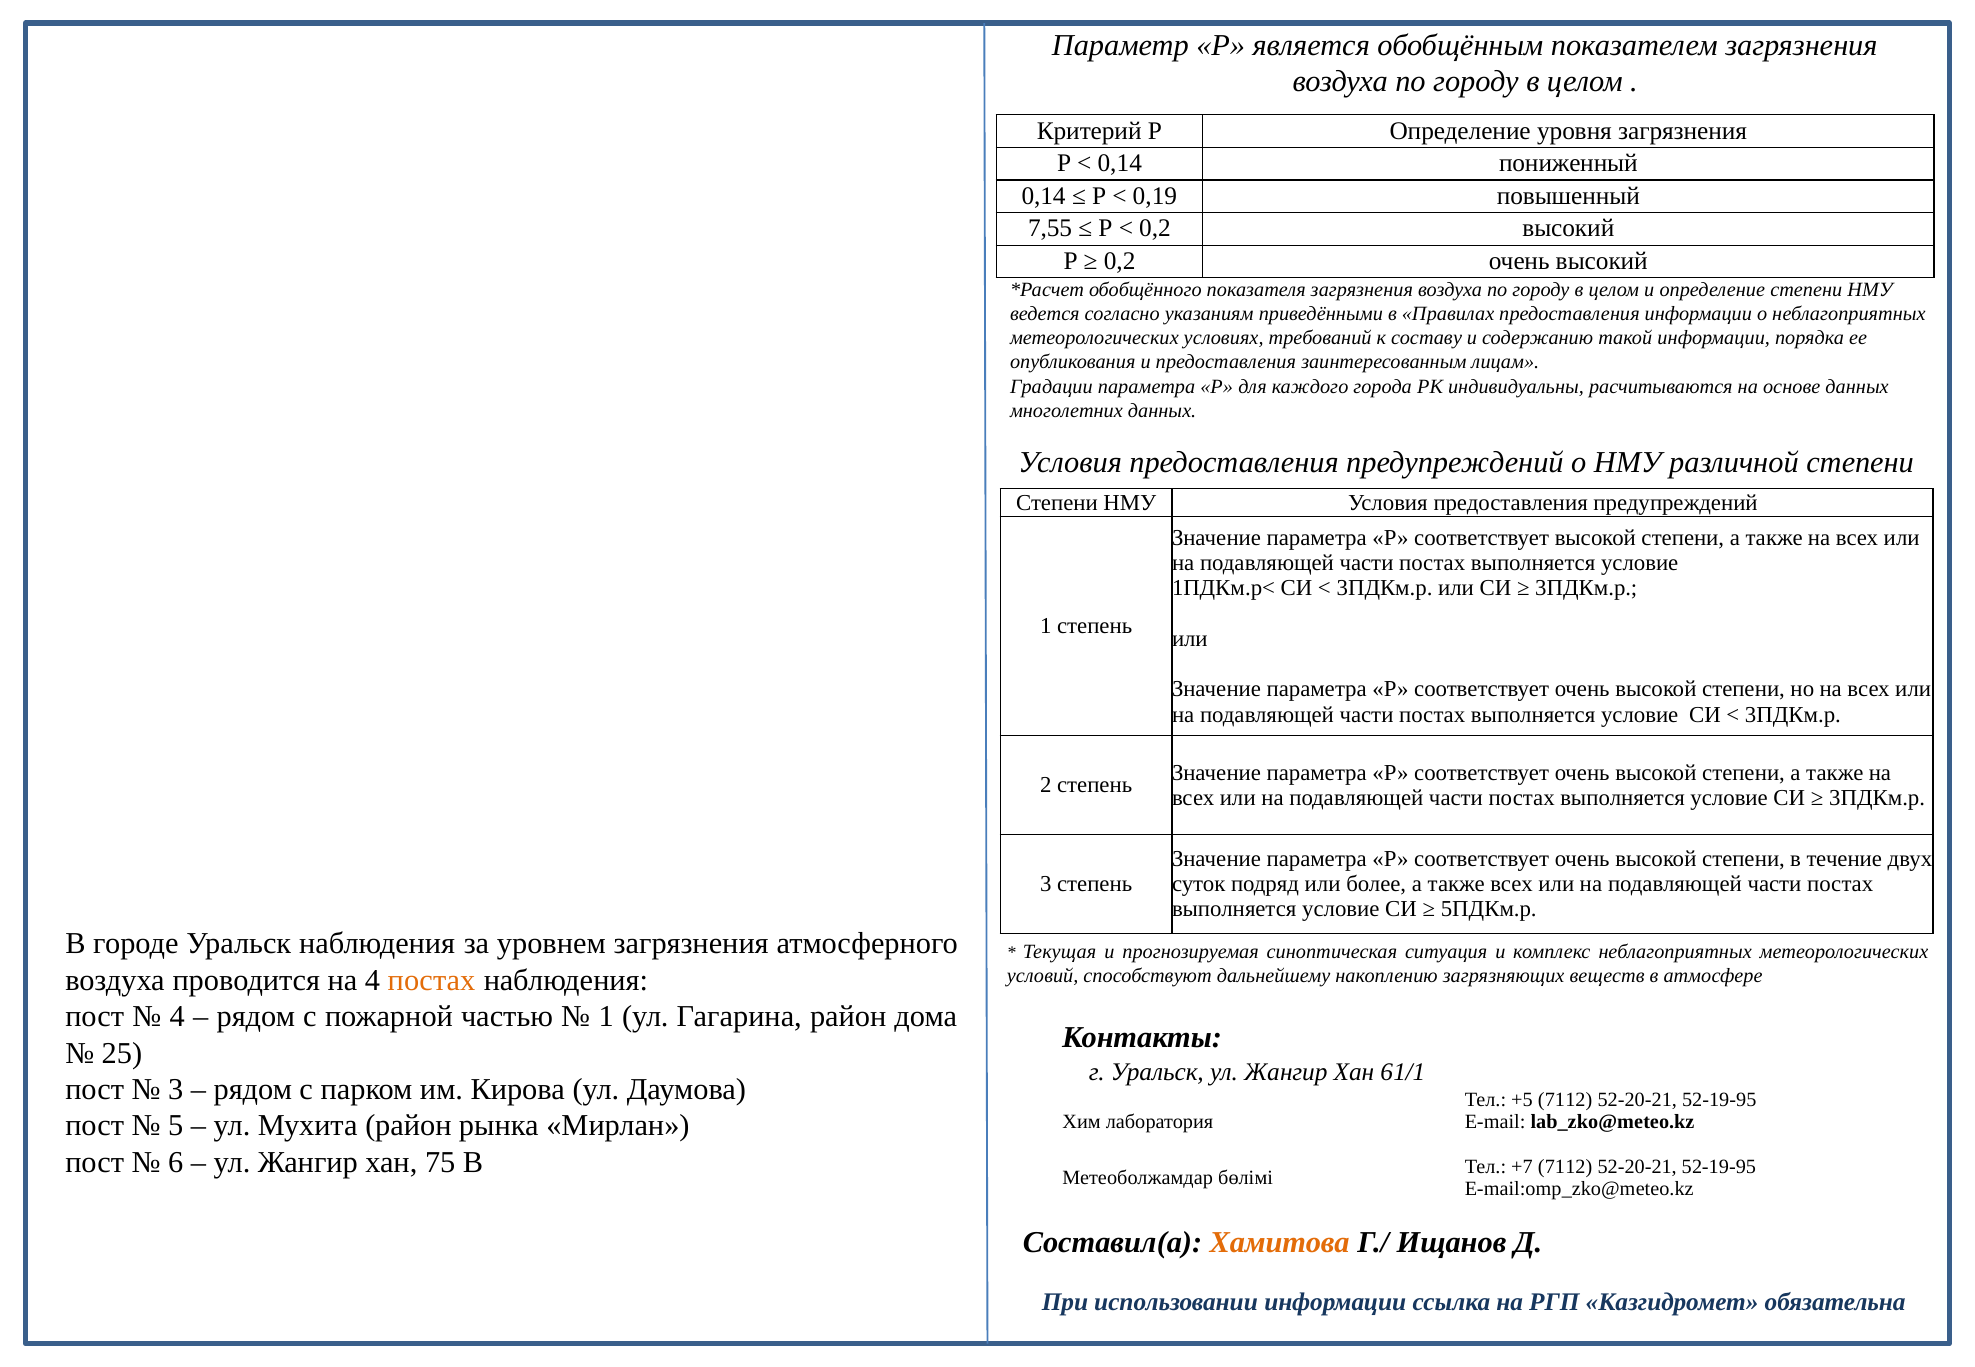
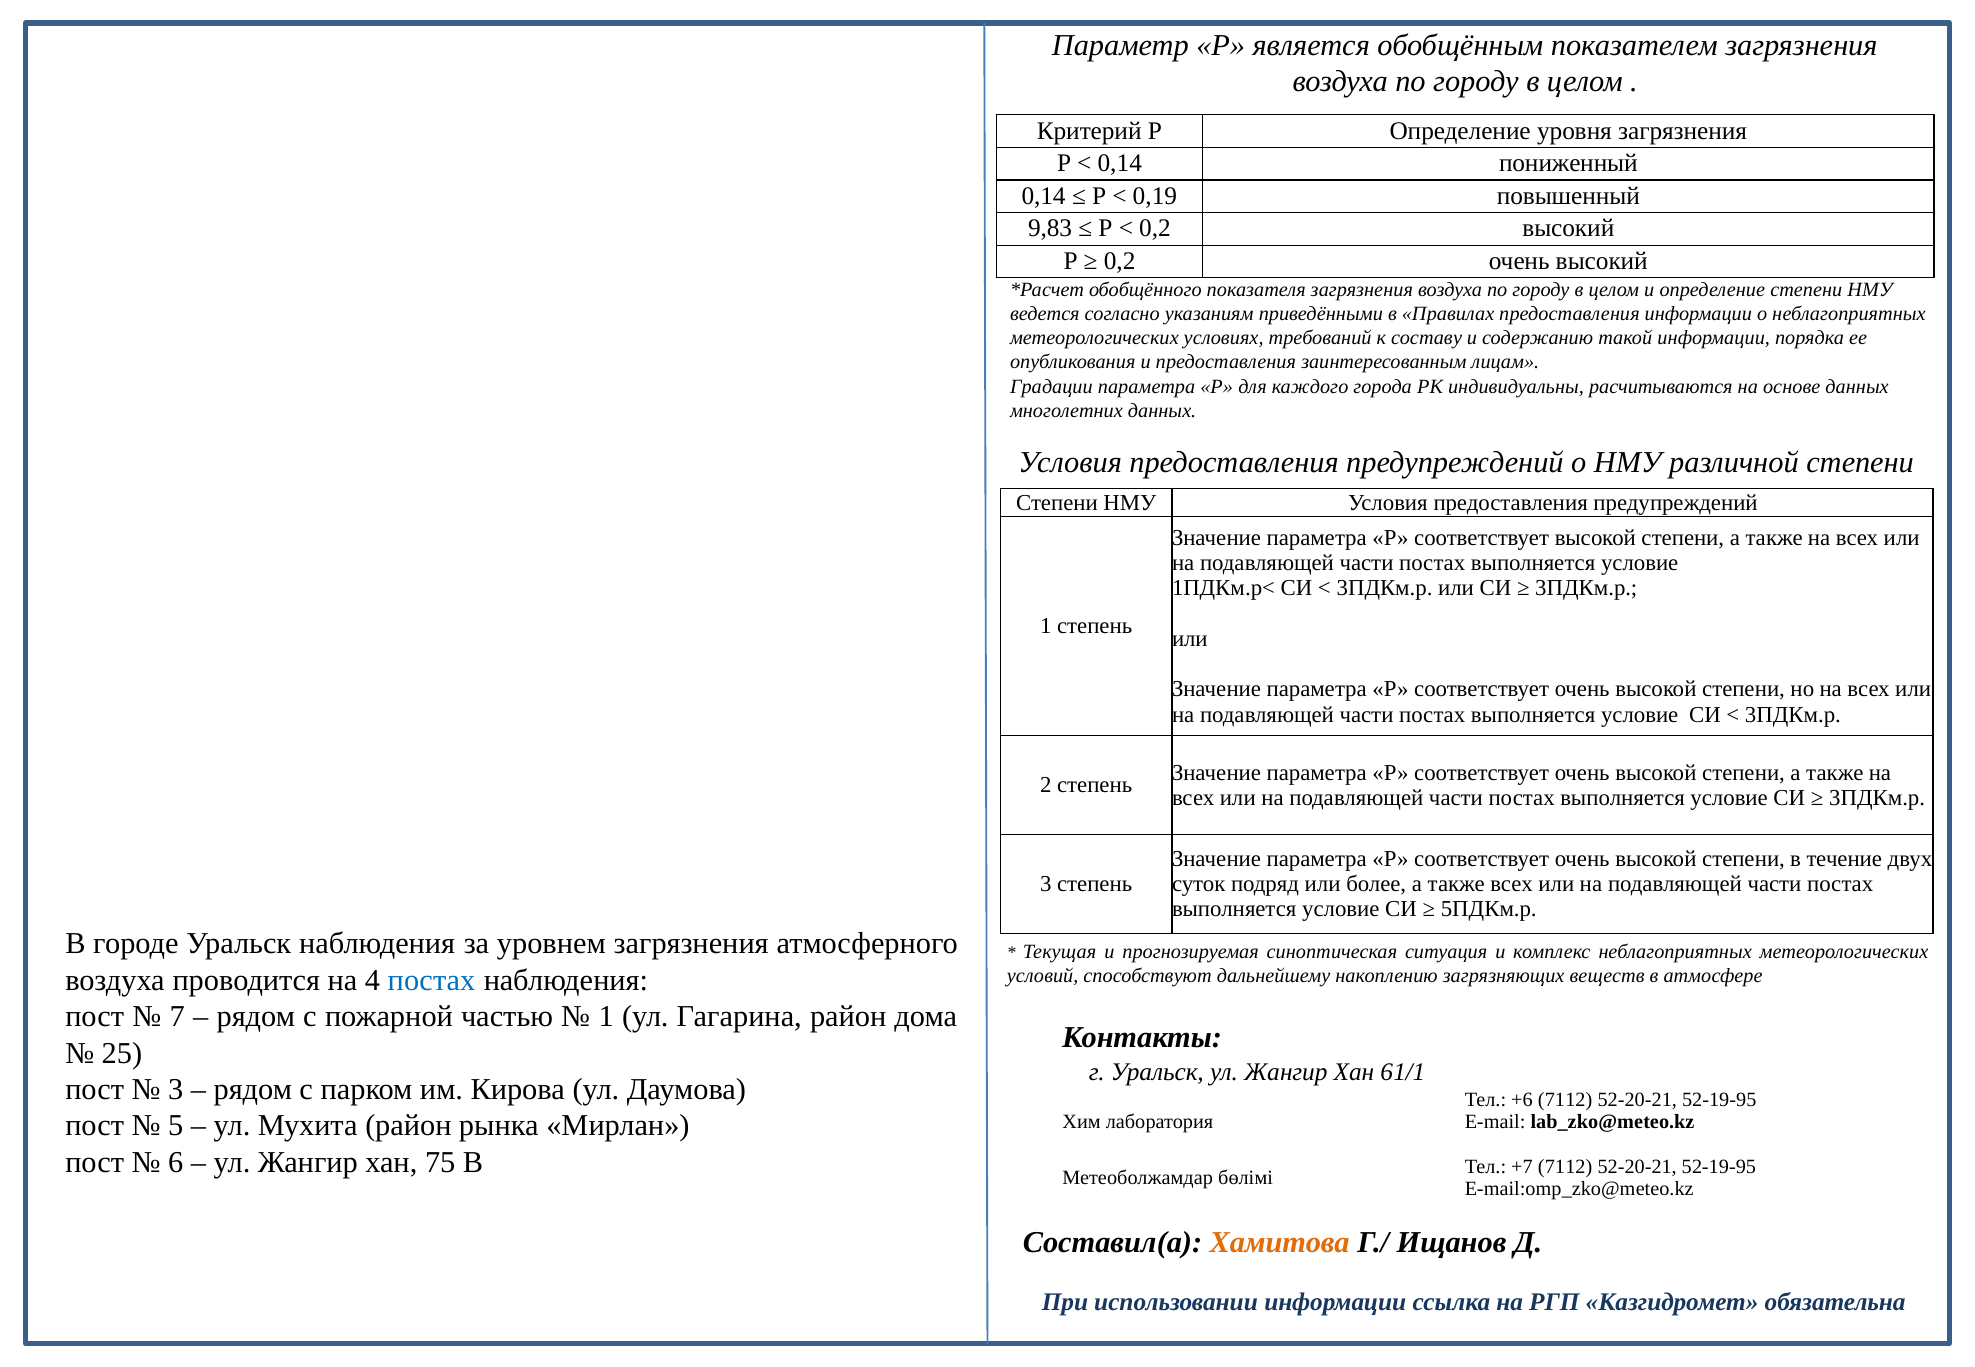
7,55: 7,55 -> 9,83 (1050, 229)
постах colour: orange -> blue (431, 980)
4: 4 -> 7 (177, 1017)
+5: +5 -> +6 (1522, 1100)
